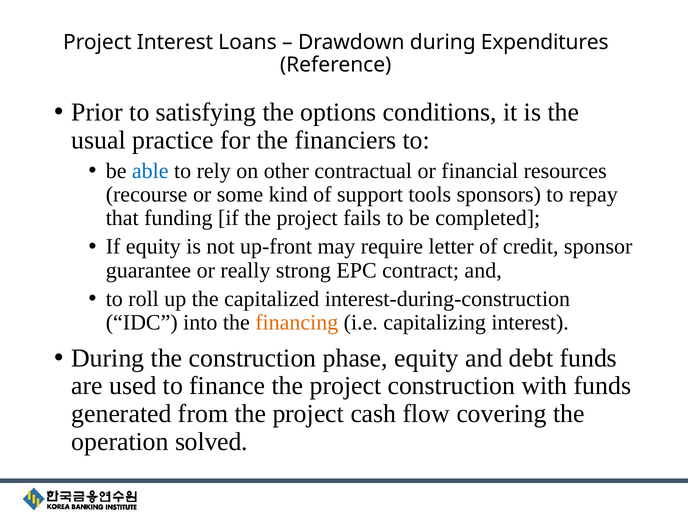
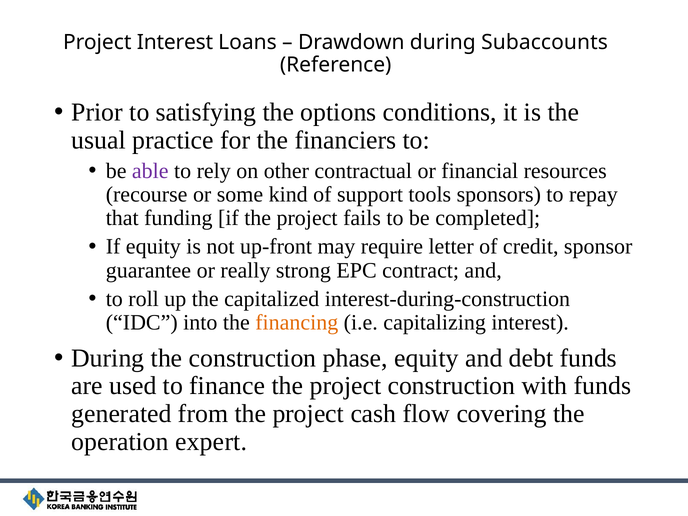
Expenditures: Expenditures -> Subaccounts (545, 42)
able colour: blue -> purple (150, 171)
solved: solved -> expert (211, 442)
